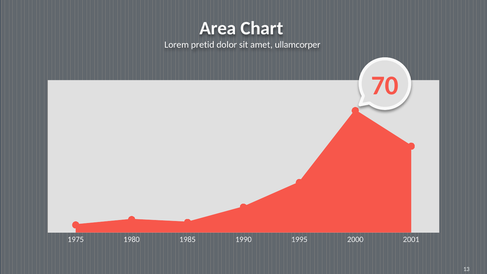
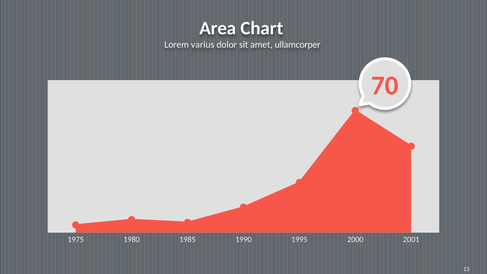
pretid: pretid -> varius (203, 45)
